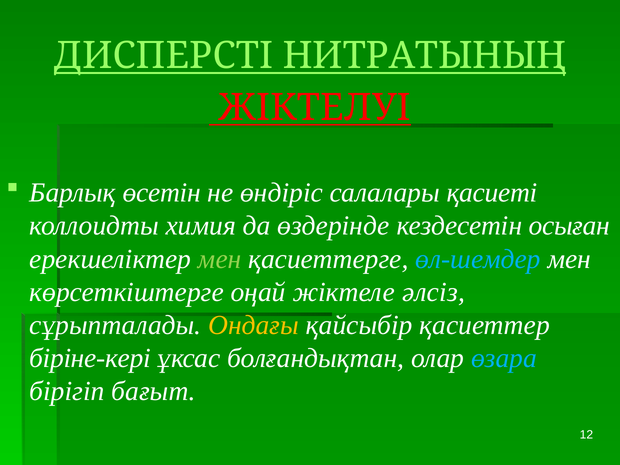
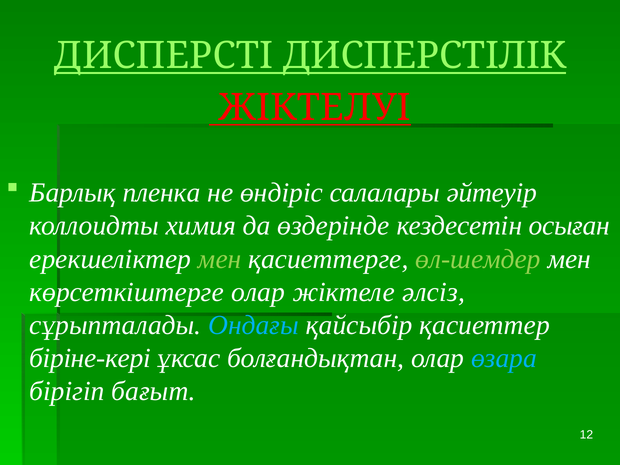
НИТРАТЫНЫҢ: НИТРАТЫНЫҢ -> ДИСПЕРСТІЛІК (425, 56)
өсетін: өсетін -> пленка (162, 193)
қасиеті: қасиеті -> әйтеуір (492, 193)
өл-шемдер colour: light blue -> light green (478, 259)
көрсеткіштерге оңай: оңай -> олар (258, 292)
Ондағы colour: yellow -> light blue (254, 325)
